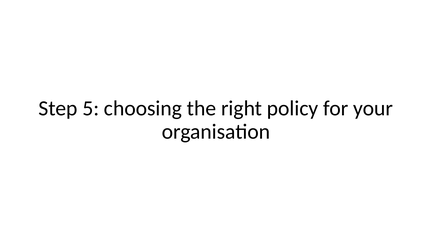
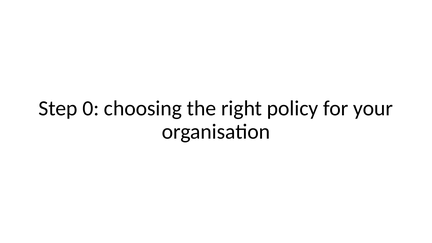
5: 5 -> 0 (91, 108)
